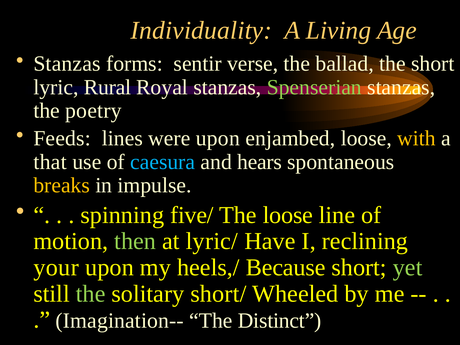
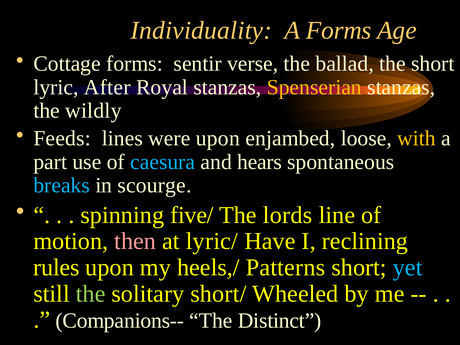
A Living: Living -> Forms (339, 31)
Stanzas: Stanzas -> Cottage (67, 64)
Rural: Rural -> After (107, 87)
Spenserian colour: light green -> yellow (314, 87)
poetry: poetry -> wildly (93, 111)
that: that -> part (50, 162)
breaks colour: yellow -> light blue (62, 185)
impulse: impulse -> scourge (155, 185)
The loose: loose -> lords (288, 215)
then colour: light green -> pink (135, 241)
your: your -> rules (56, 267)
Because: Because -> Patterns (285, 267)
yet colour: light green -> light blue (408, 267)
Imagination--: Imagination-- -> Companions-- (120, 321)
